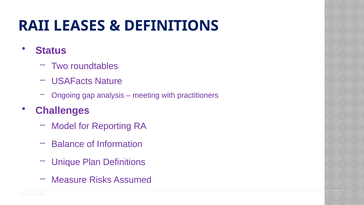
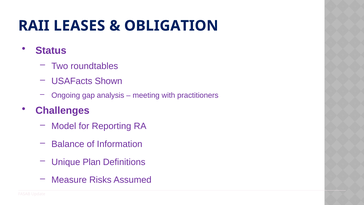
DEFINITIONS: DEFINITIONS -> OBLIGATION (171, 26)
Nature: Nature -> Shown (109, 81)
